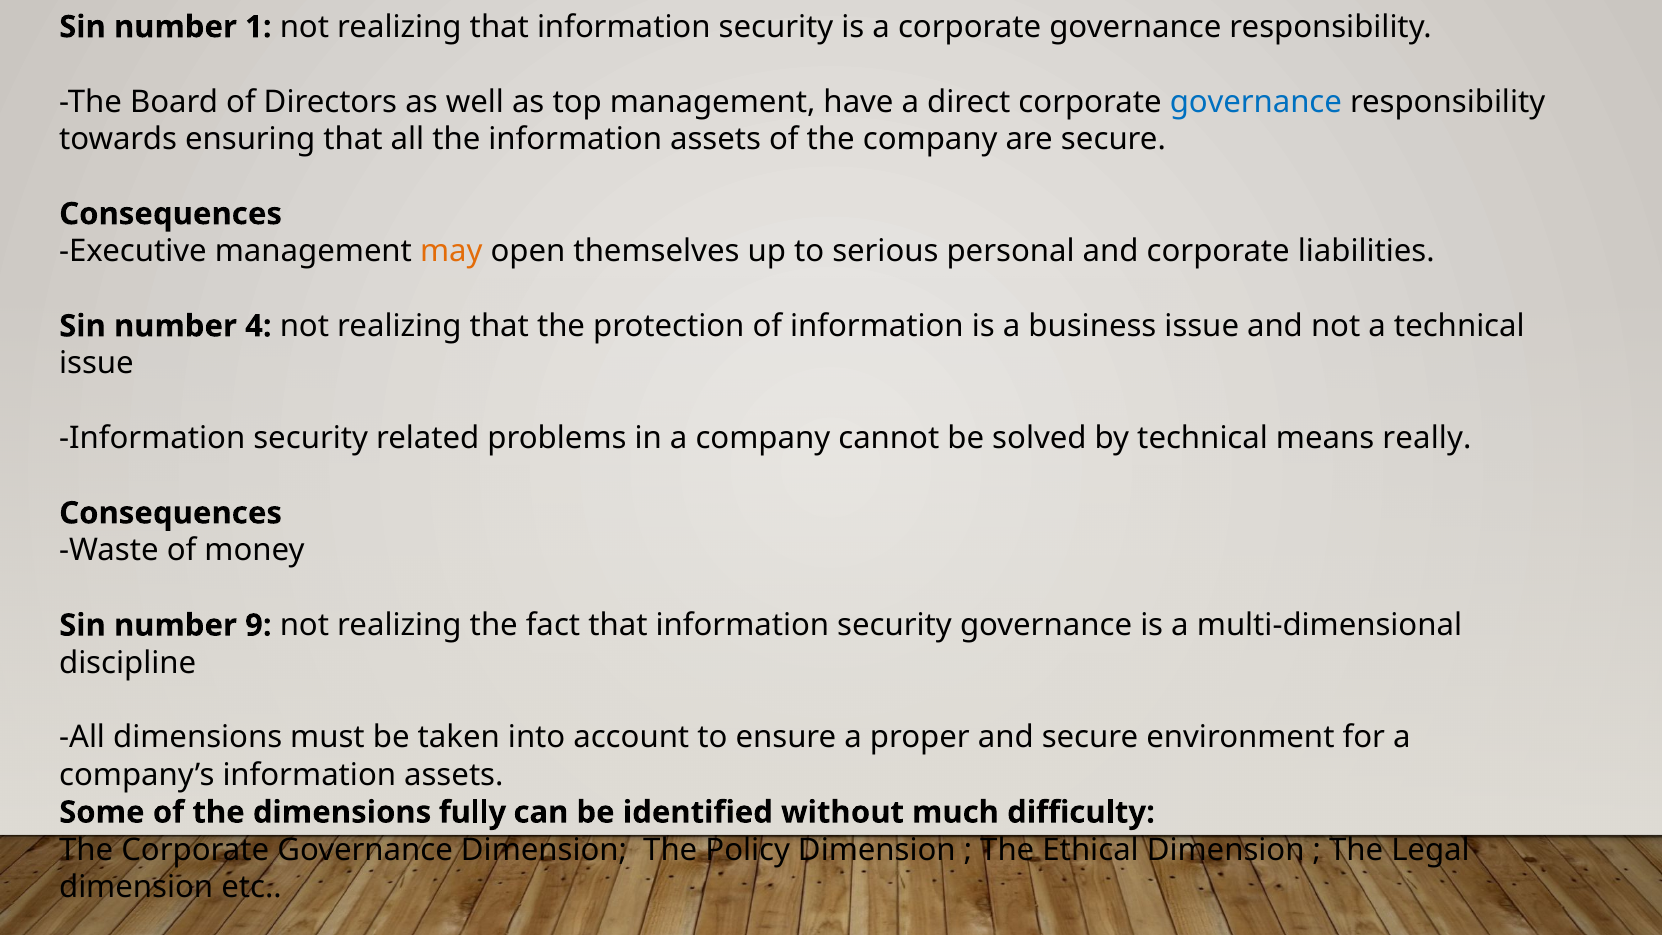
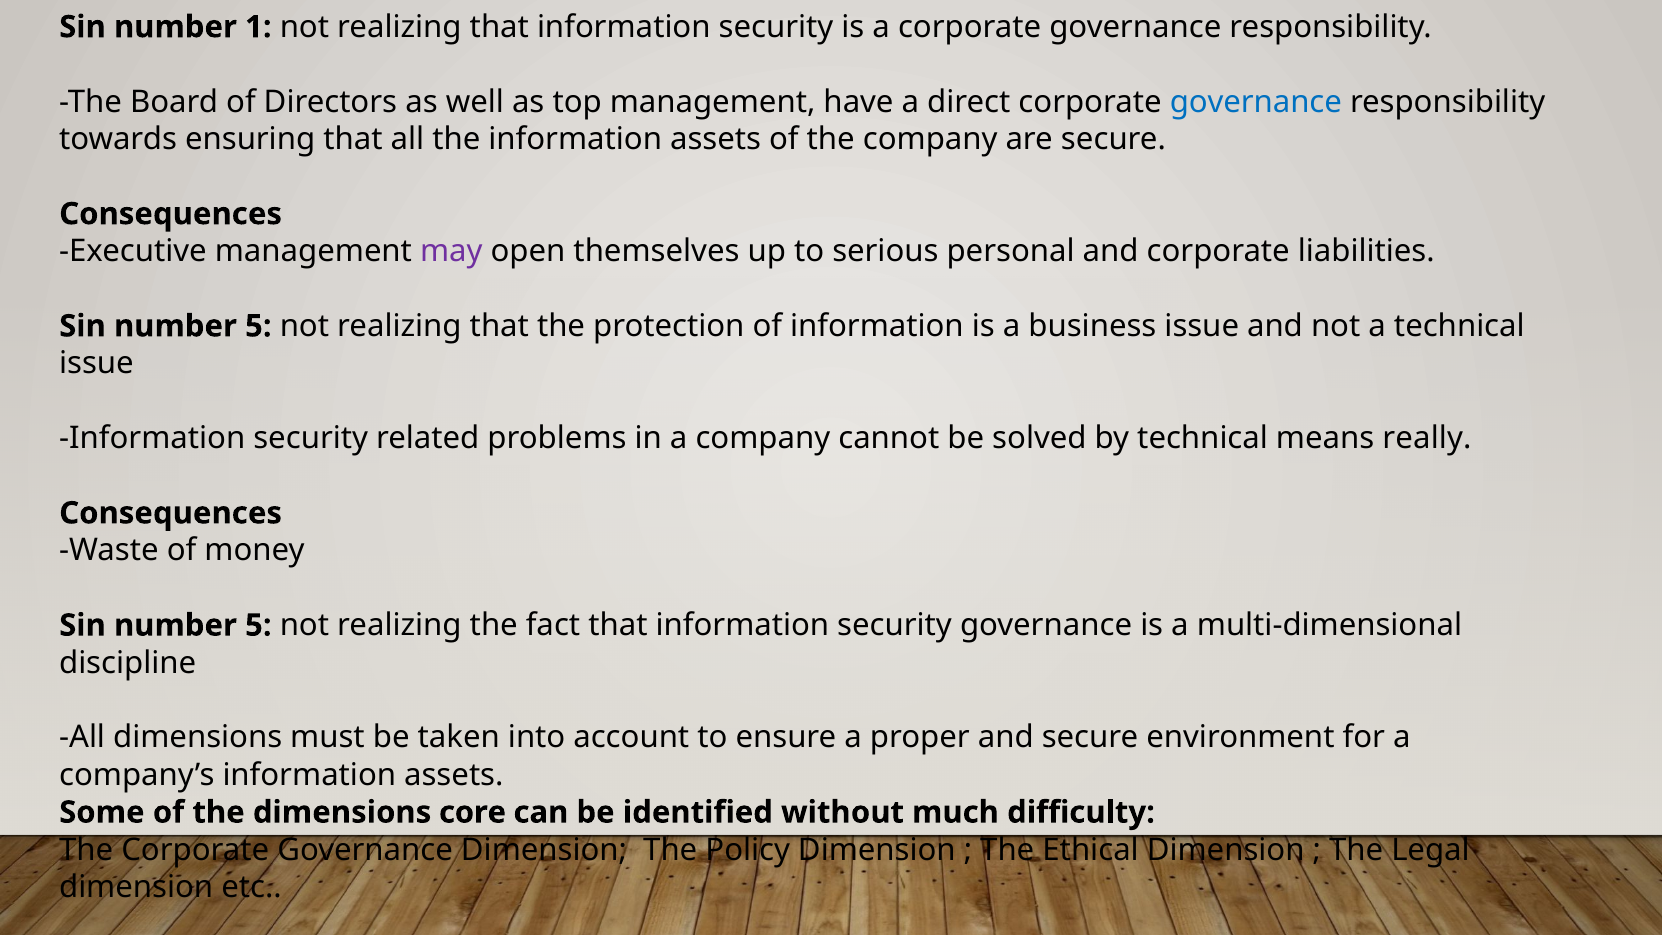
may colour: orange -> purple (451, 251)
4: 4 -> 5 (258, 326)
9: 9 -> 5 (258, 625)
fully: fully -> core (473, 812)
